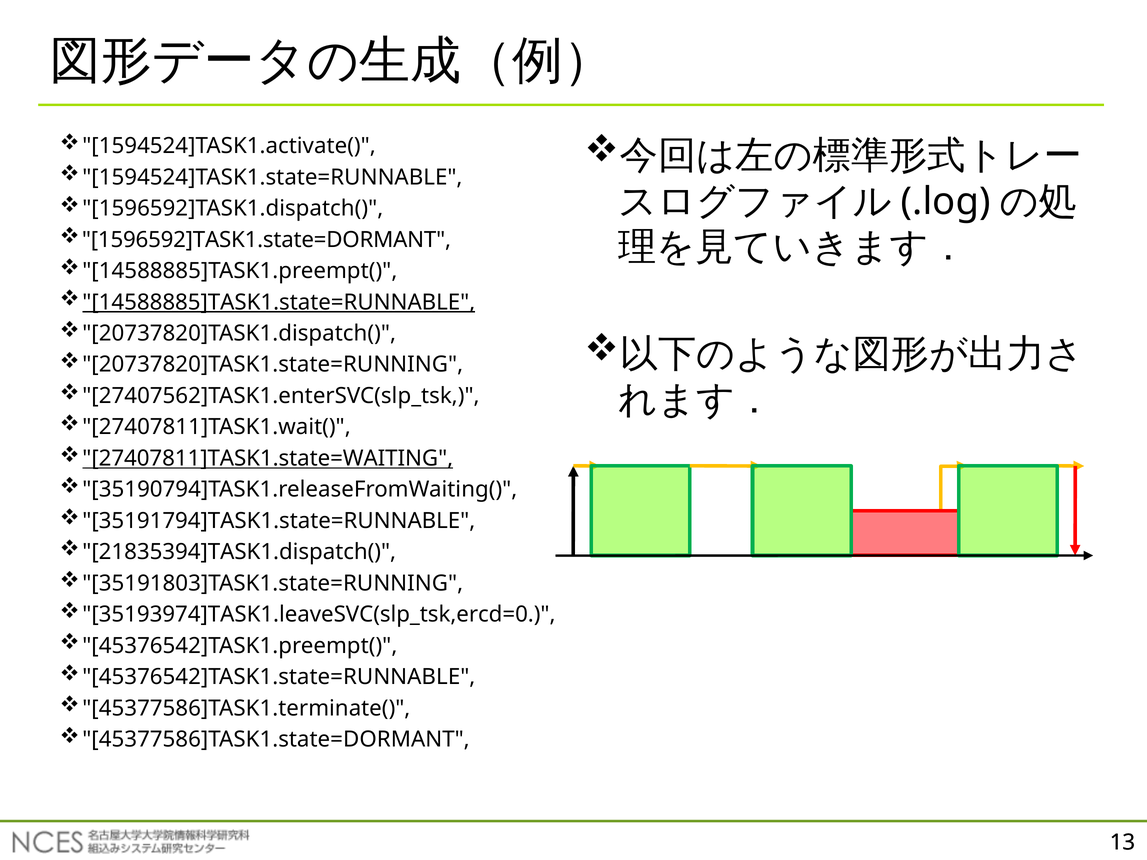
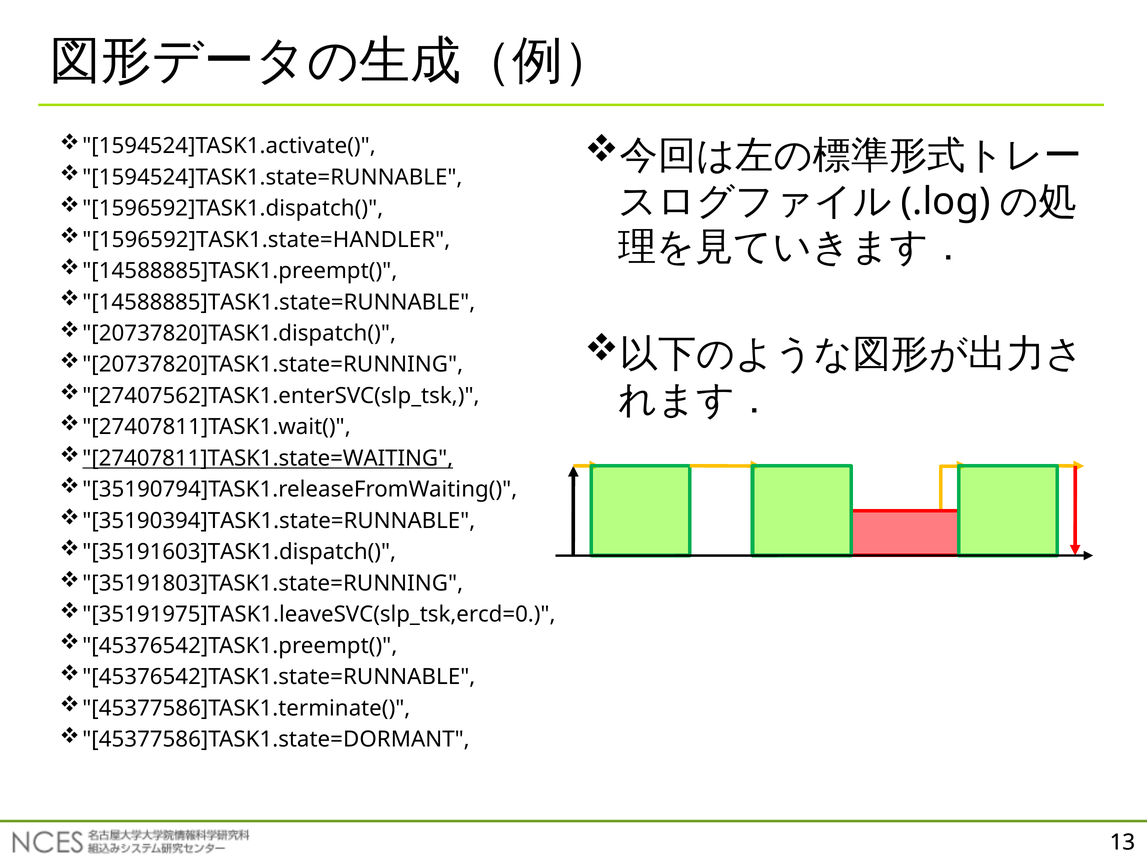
1596592]TASK1.state=DORMANT: 1596592]TASK1.state=DORMANT -> 1596592]TASK1.state=HANDLER (266, 240)
14588885]TASK1.state=RUNNABLE underline: present -> none (279, 302)
35191794]TASK1.state=RUNNABLE: 35191794]TASK1.state=RUNNABLE -> 35190394]TASK1.state=RUNNABLE (279, 521)
21835394]TASK1.dispatch(: 21835394]TASK1.dispatch( -> 35191603]TASK1.dispatch( (239, 552)
35193974]TASK1.leaveSVC(slp_tsk,ercd=0: 35193974]TASK1.leaveSVC(slp_tsk,ercd=0 -> 35191975]TASK1.leaveSVC(slp_tsk,ercd=0 (319, 615)
